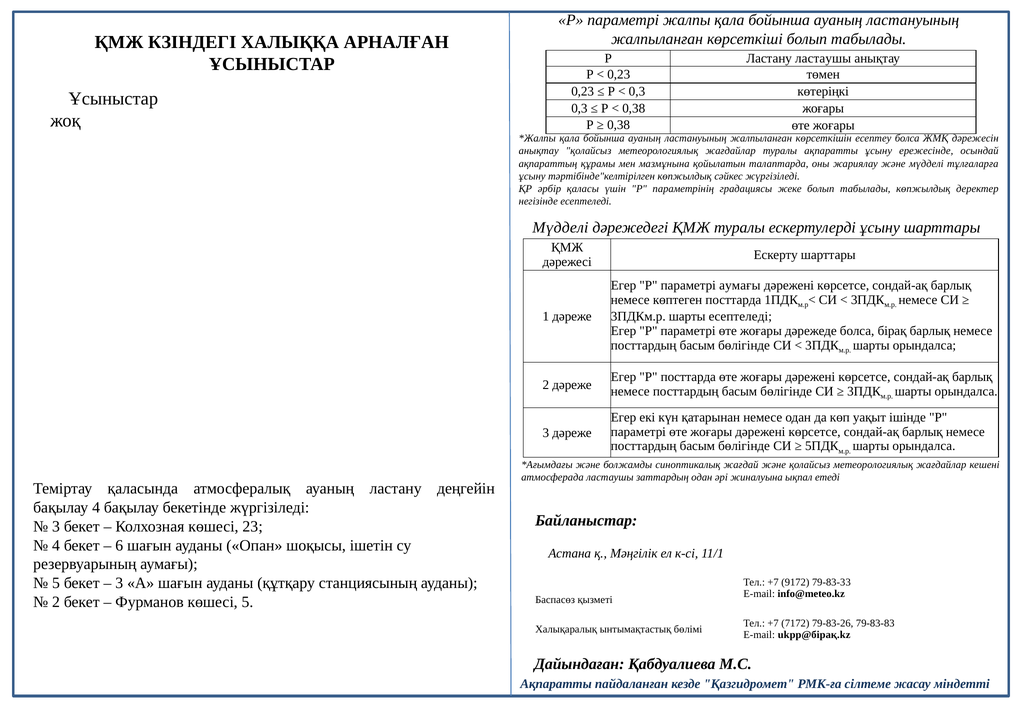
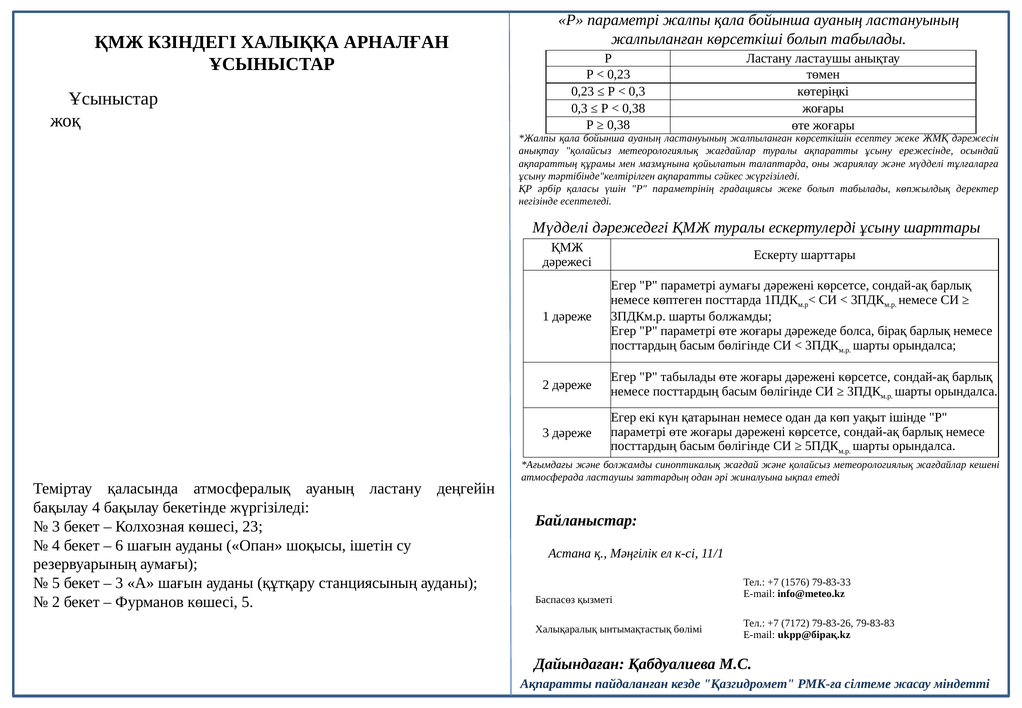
есептеу болса: болса -> жеке (907, 138)
тәртібінде"келтірілген көпжылдық: көпжылдық -> ақпаратты (685, 176)
шарты есептеледі: есептеледі -> болжамды (740, 316)
Р посттарда: посттарда -> табылады (688, 377)
9172: 9172 -> 1576 (795, 582)
